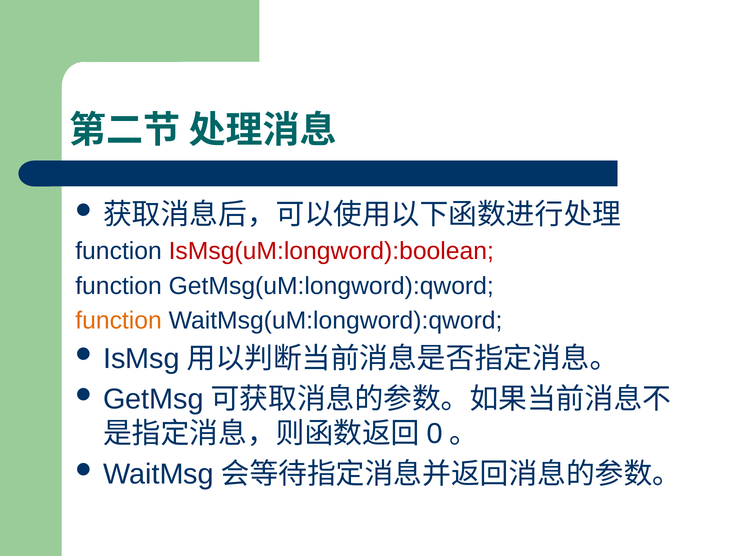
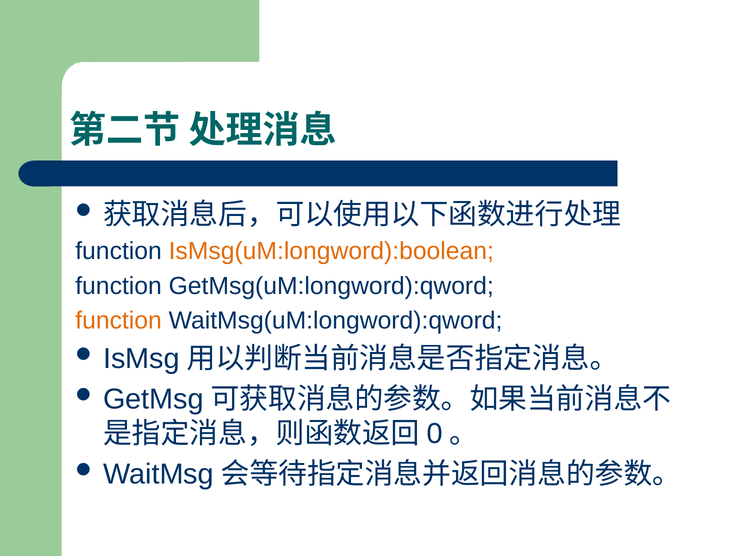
IsMsg(uM:longword):boolean colour: red -> orange (331, 251)
